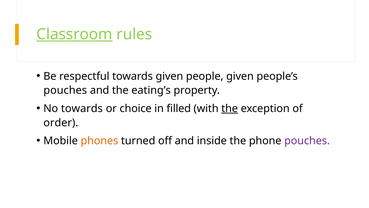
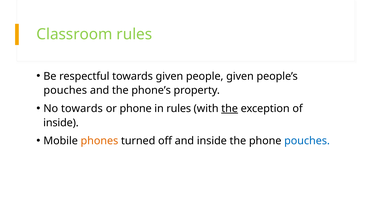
Classroom underline: present -> none (74, 34)
eating’s: eating’s -> phone’s (151, 90)
or choice: choice -> phone (136, 108)
in filled: filled -> rules (179, 108)
order: order -> inside (61, 123)
pouches colour: purple -> blue (307, 141)
